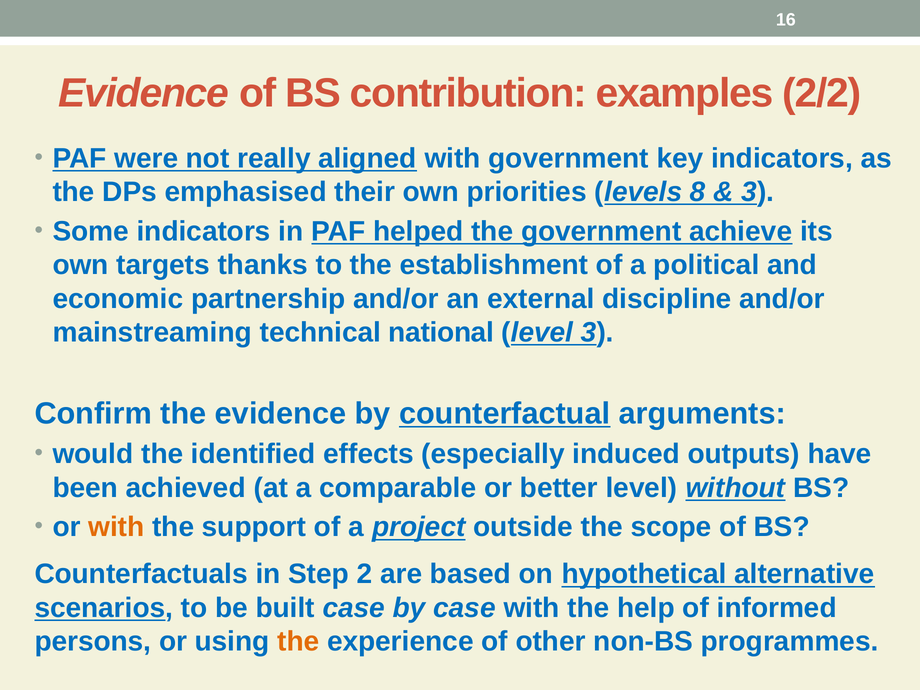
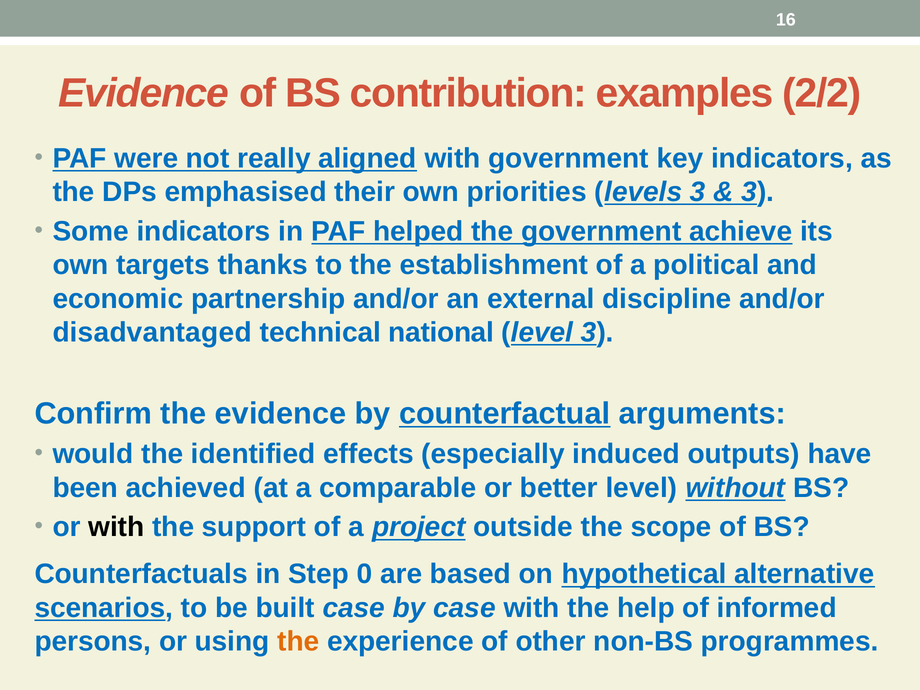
levels 8: 8 -> 3 (698, 192)
mainstreaming: mainstreaming -> disadvantaged (152, 333)
with colour: orange -> black (116, 527)
2: 2 -> 0 (365, 574)
